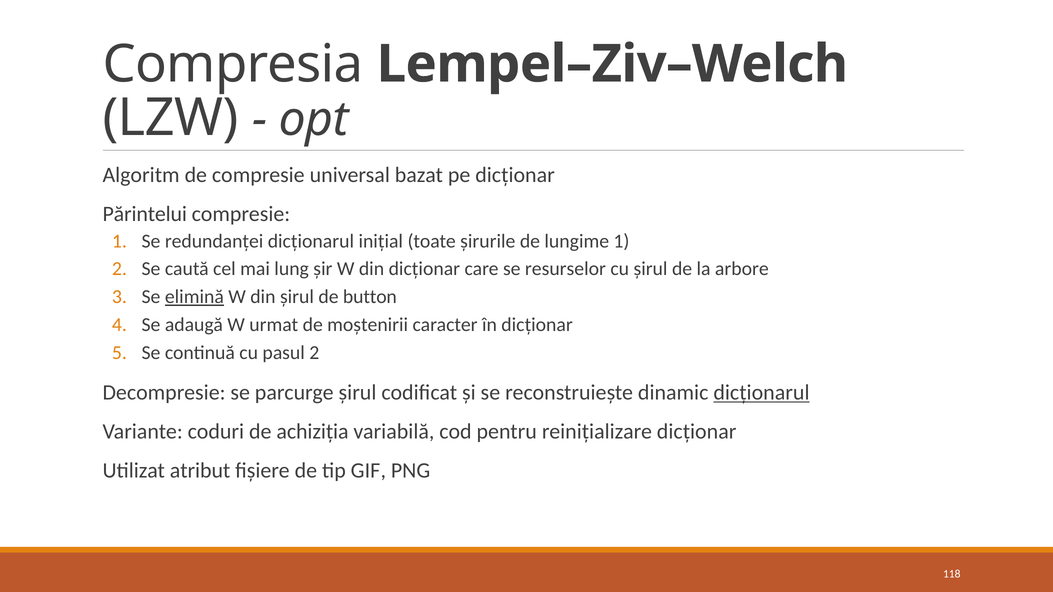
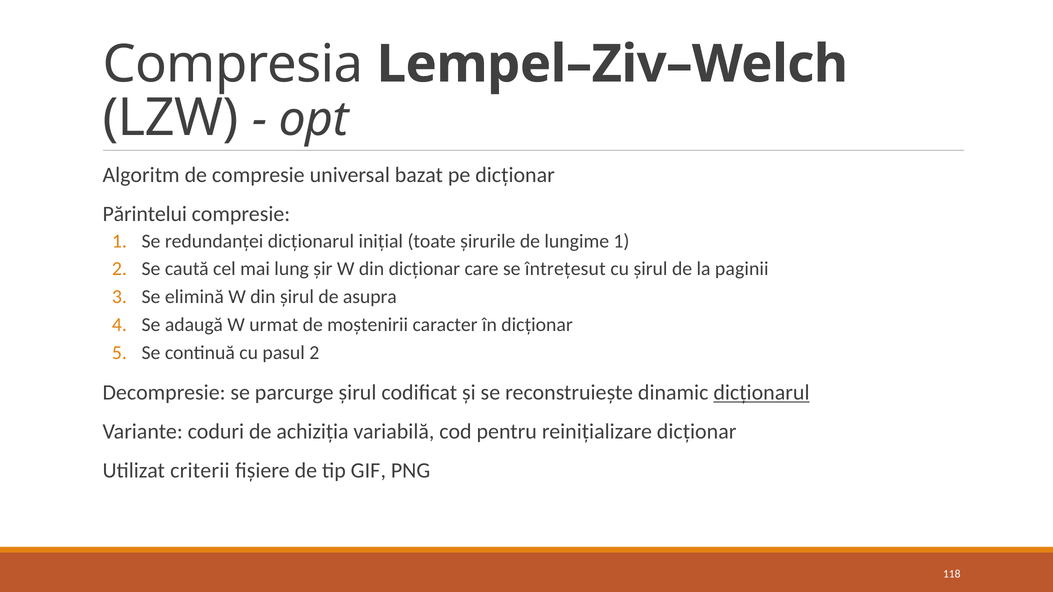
resurselor: resurselor -> întrețesut (565, 269)
arbore: arbore -> paginii (742, 269)
elimină underline: present -> none (194, 297)
button: button -> asupra (370, 297)
atribut: atribut -> criterii (200, 471)
